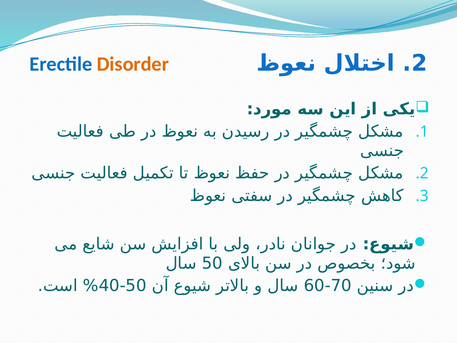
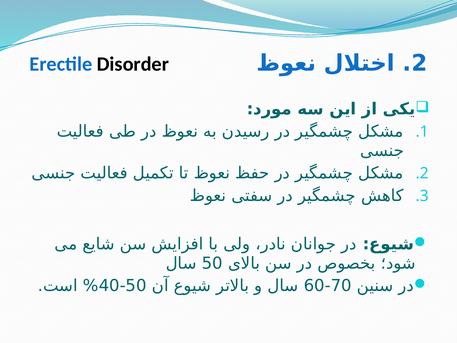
Disorder colour: orange -> black (133, 64)
